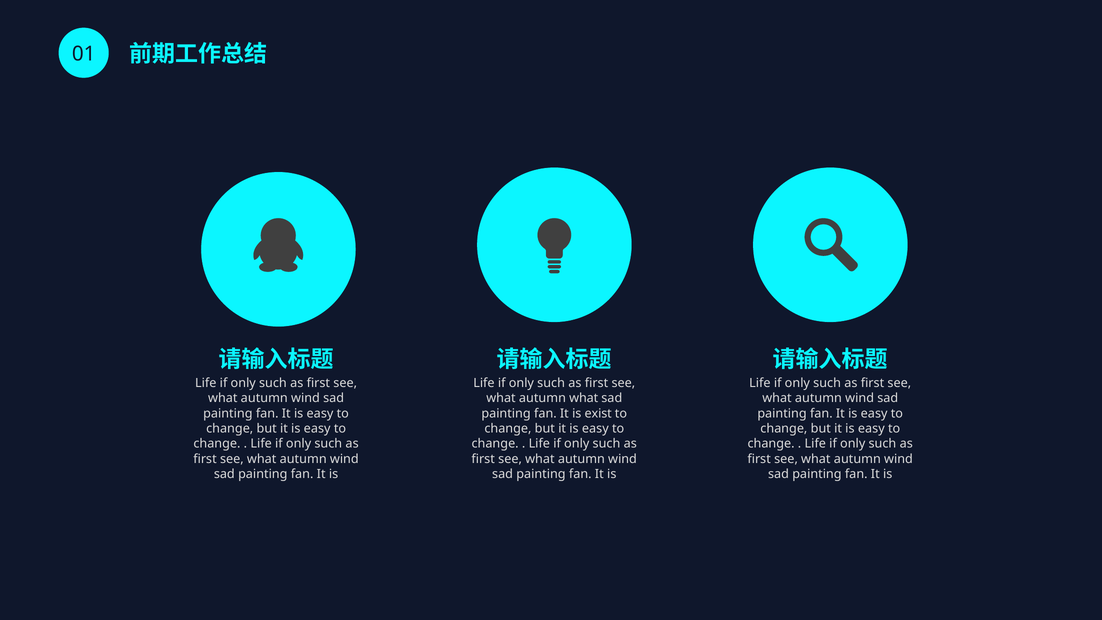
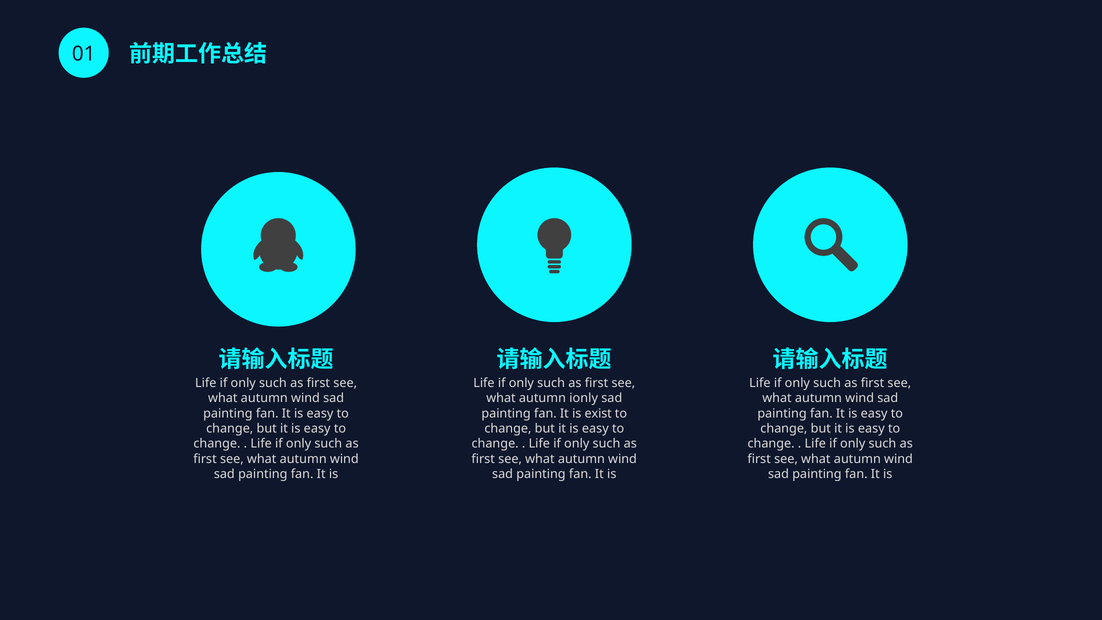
autumn what: what -> ionly (584, 398)
